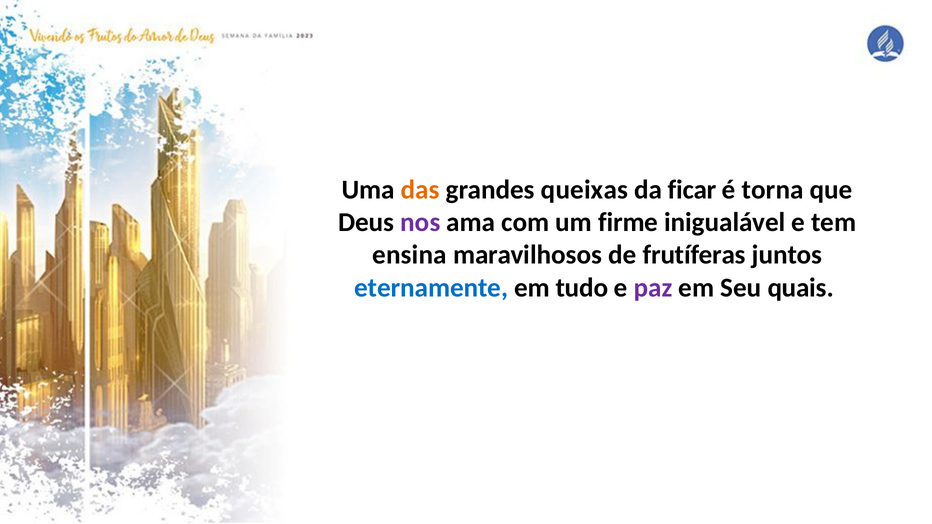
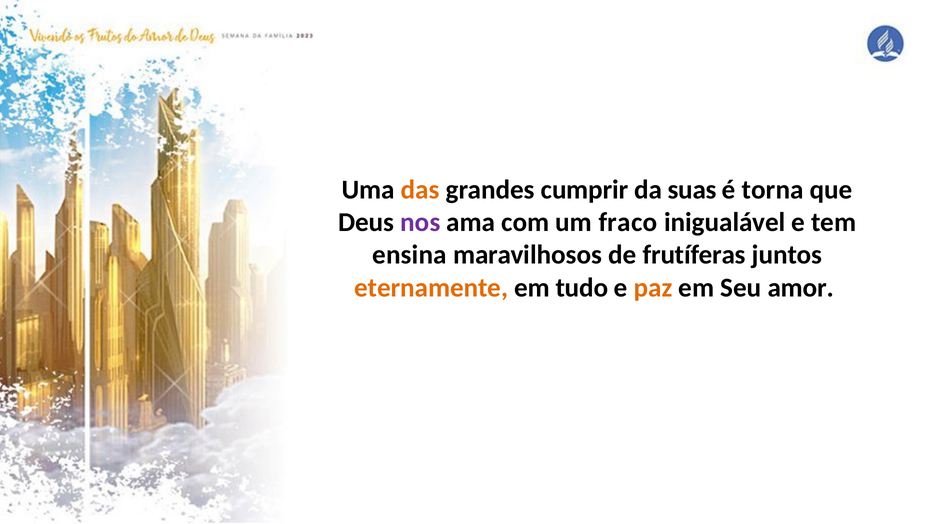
queixas: queixas -> cumprir (585, 190)
ficar: ficar -> suas (692, 190)
firme: firme -> fraco (628, 222)
eternamente colour: blue -> orange (431, 288)
paz colour: purple -> orange (653, 288)
quais: quais -> amor (801, 288)
